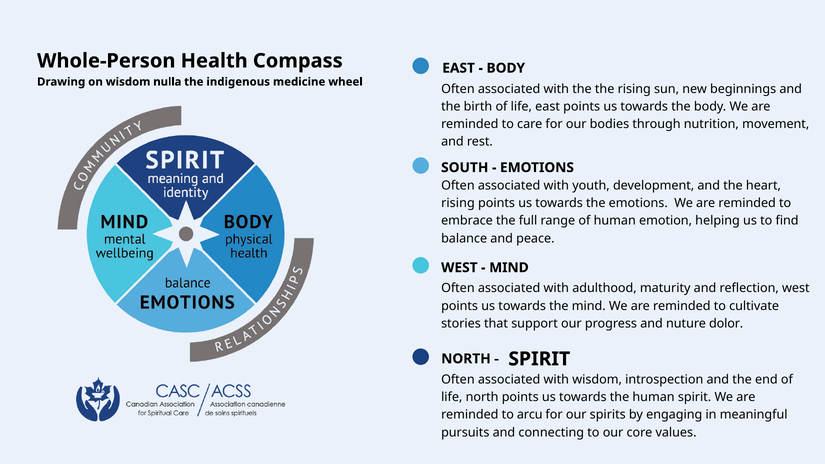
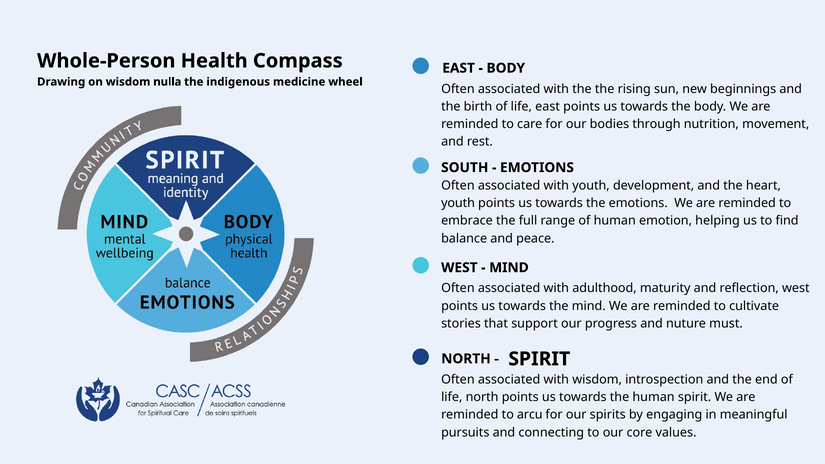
rising: rising -> youth (458, 203)
dolor: dolor -> must (726, 324)
